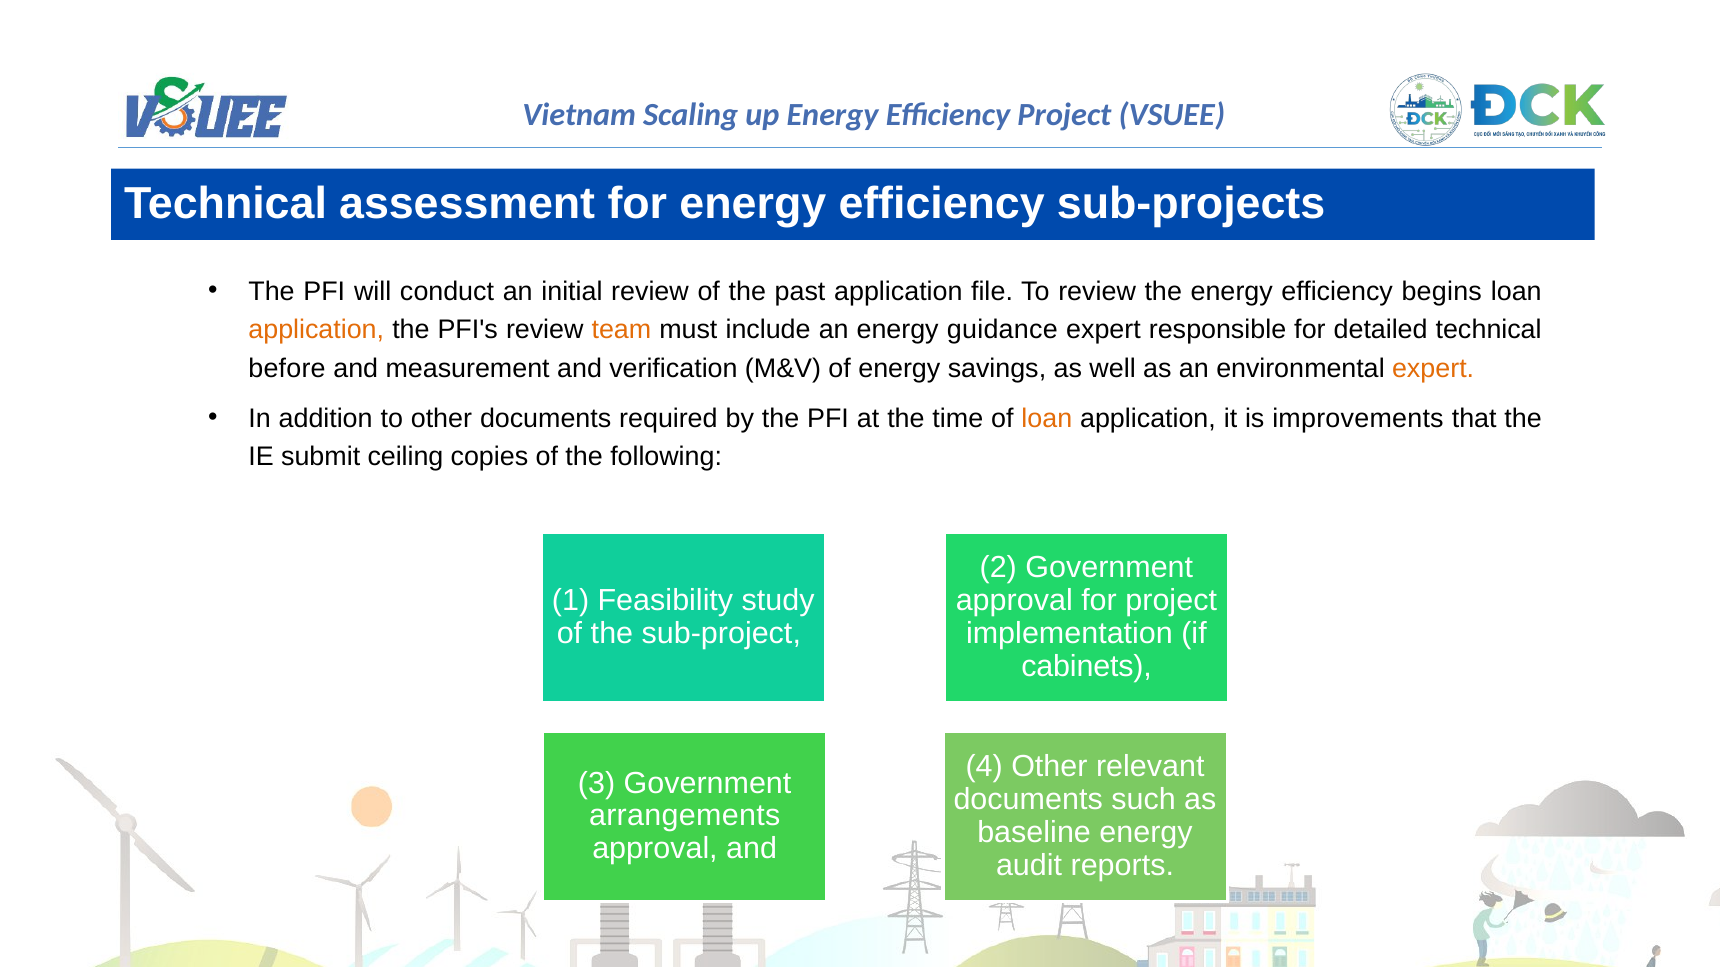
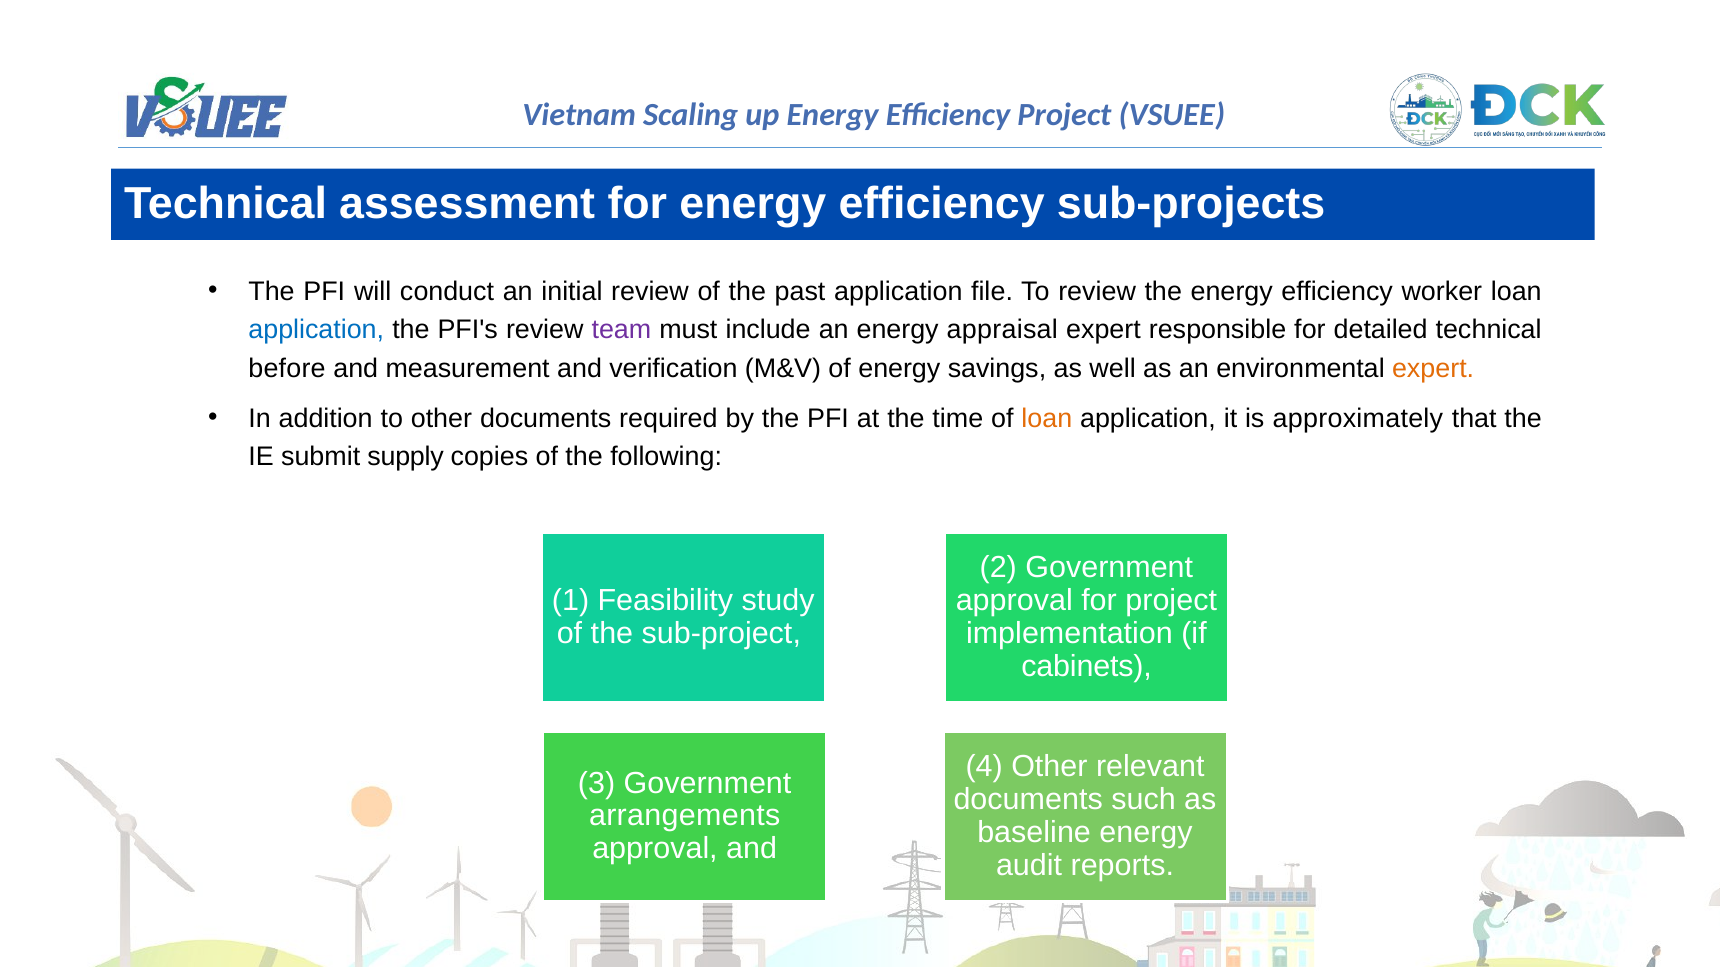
begins: begins -> worker (1442, 291)
application colour: orange -> blue (316, 330)
team colour: orange -> purple (621, 330)
guidance: guidance -> appraisal (1002, 330)
improvements: improvements -> approximately (1358, 418)
ceiling: ceiling -> supply (406, 457)
